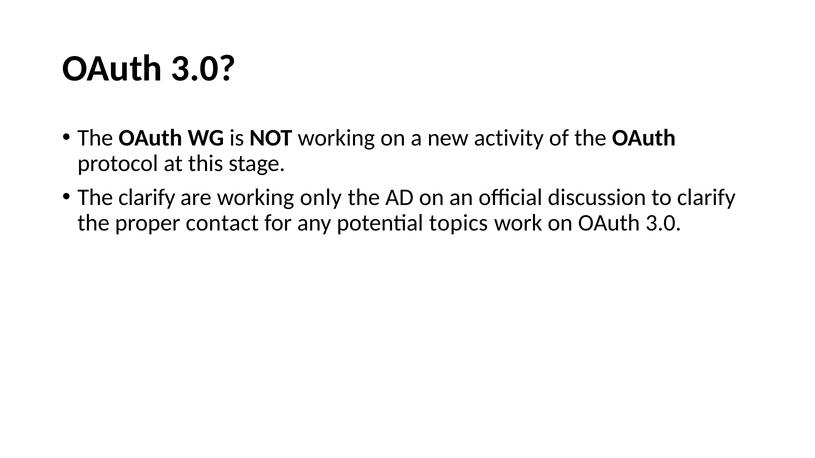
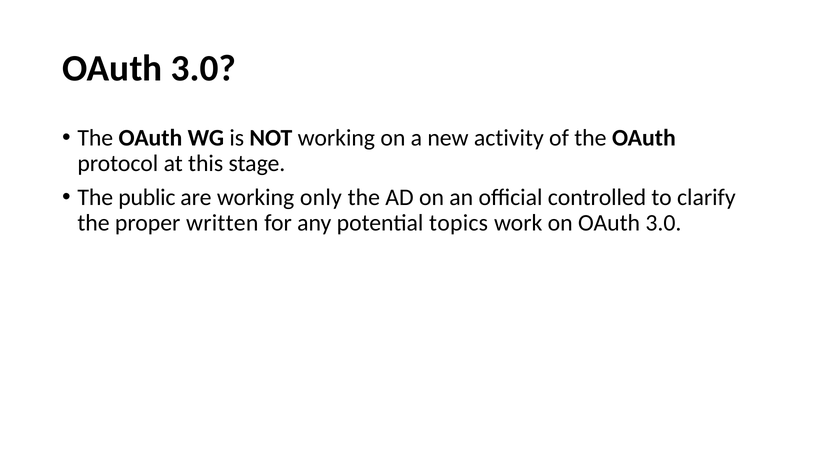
The clarify: clarify -> public (147, 198)
discussion: discussion -> controlled (597, 198)
contact: contact -> written (222, 223)
